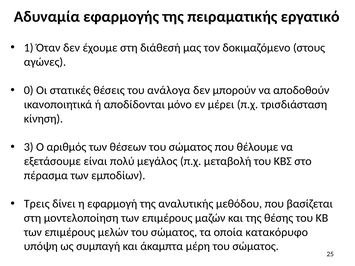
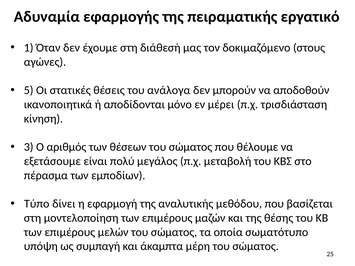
0: 0 -> 5 (29, 90)
Τρεις: Τρεις -> Τύπο (37, 204)
κατακόρυφο: κατακόρυφο -> σωματότυπο (277, 232)
